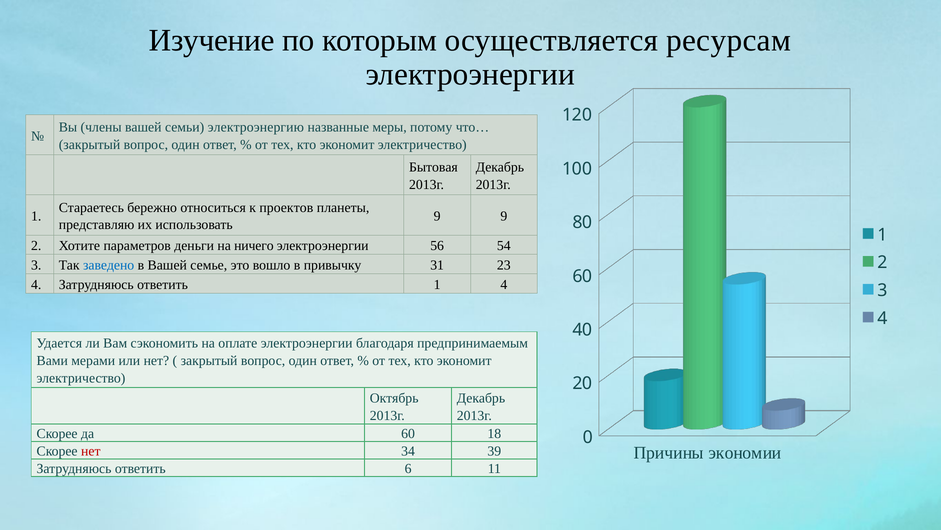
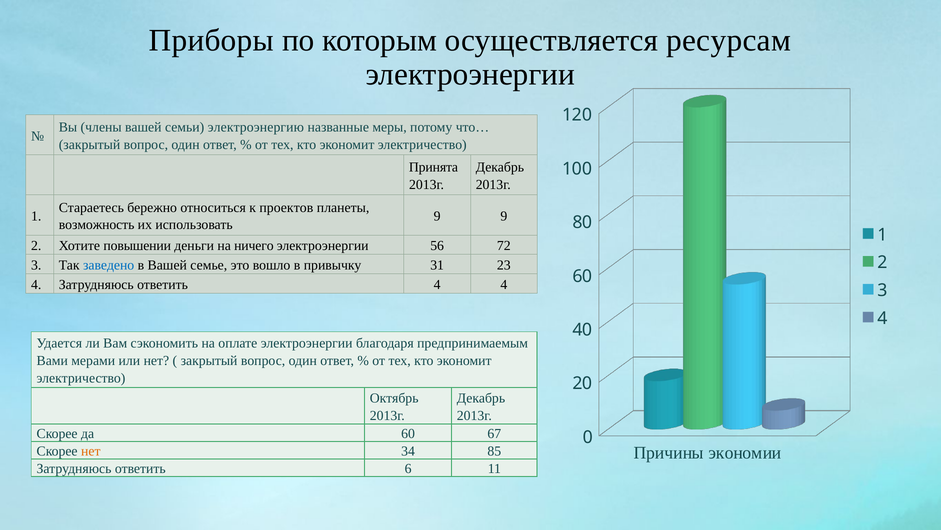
Изучение: Изучение -> Приборы (211, 40)
Бытовая: Бытовая -> Принята (433, 167)
представляю: представляю -> возможность (97, 225)
параметров: параметров -> повышении (137, 246)
54: 54 -> 72 (504, 246)
ответить 1: 1 -> 4 (437, 284)
18: 18 -> 67 (494, 433)
нет colour: red -> orange (91, 451)
39: 39 -> 85 (494, 451)
